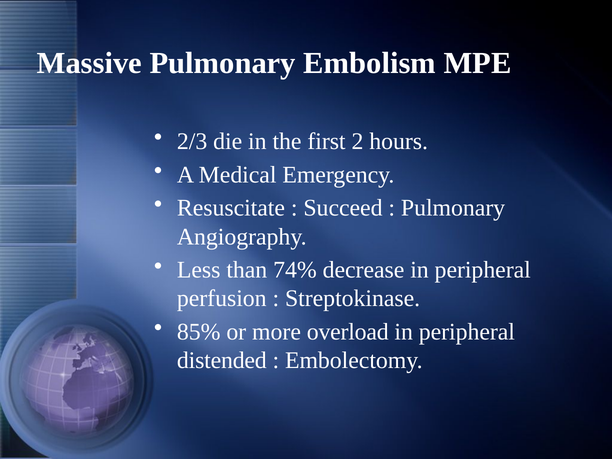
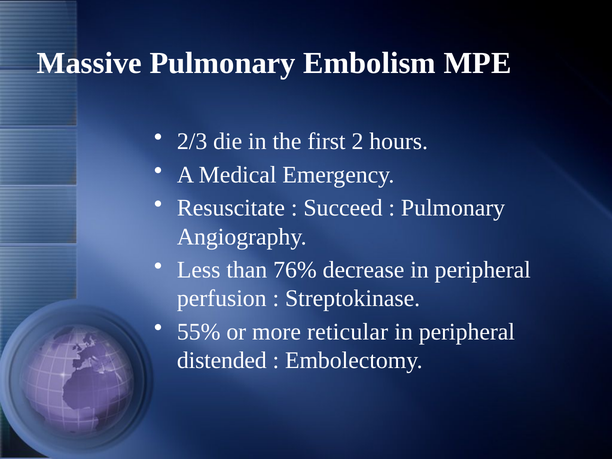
74%: 74% -> 76% (295, 270)
85%: 85% -> 55% (199, 332)
overload: overload -> reticular (348, 332)
